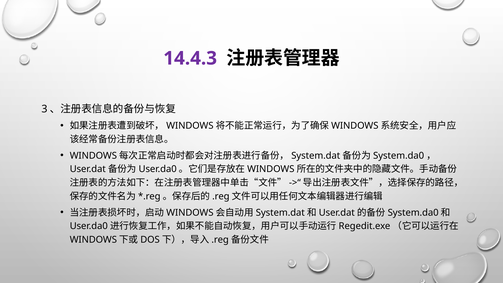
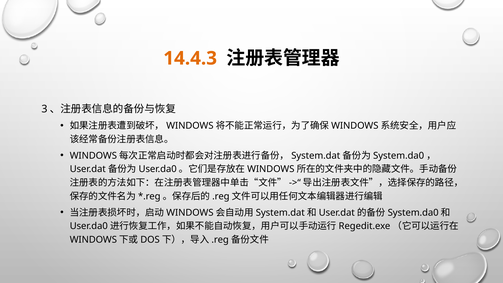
14.4.3 colour: purple -> orange (190, 58)
